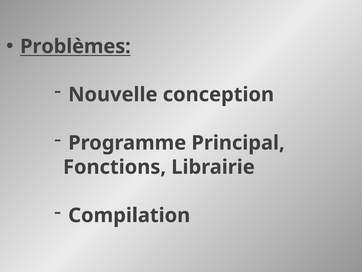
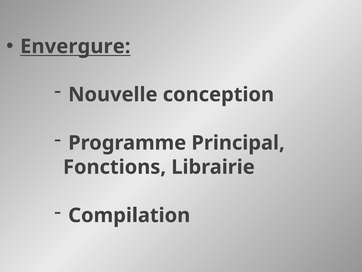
Problèmes: Problèmes -> Envergure (75, 46)
